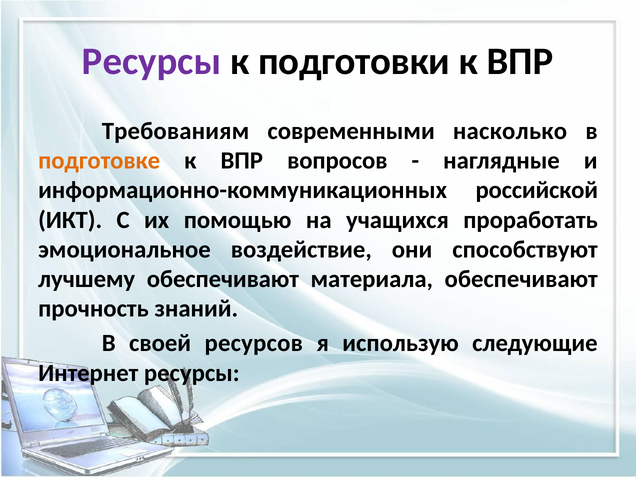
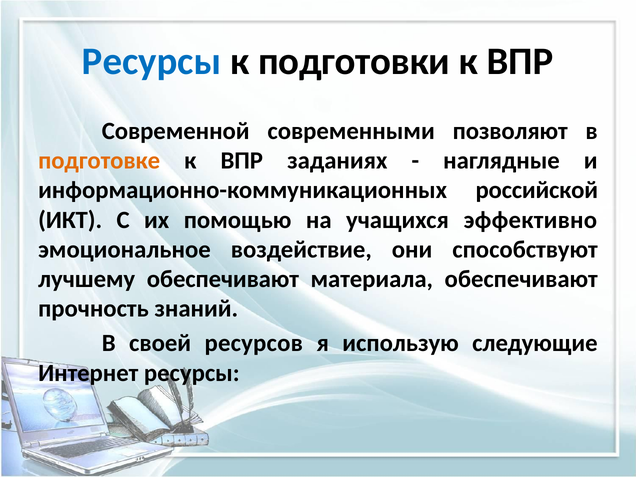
Ресурсы colour: purple -> blue (152, 62)
Требованиям: Требованиям -> Современной (176, 131)
насколько: насколько -> позволяют (510, 131)
вопросов: вопросов -> заданиях (337, 161)
проработать: проработать -> эффективно (530, 220)
